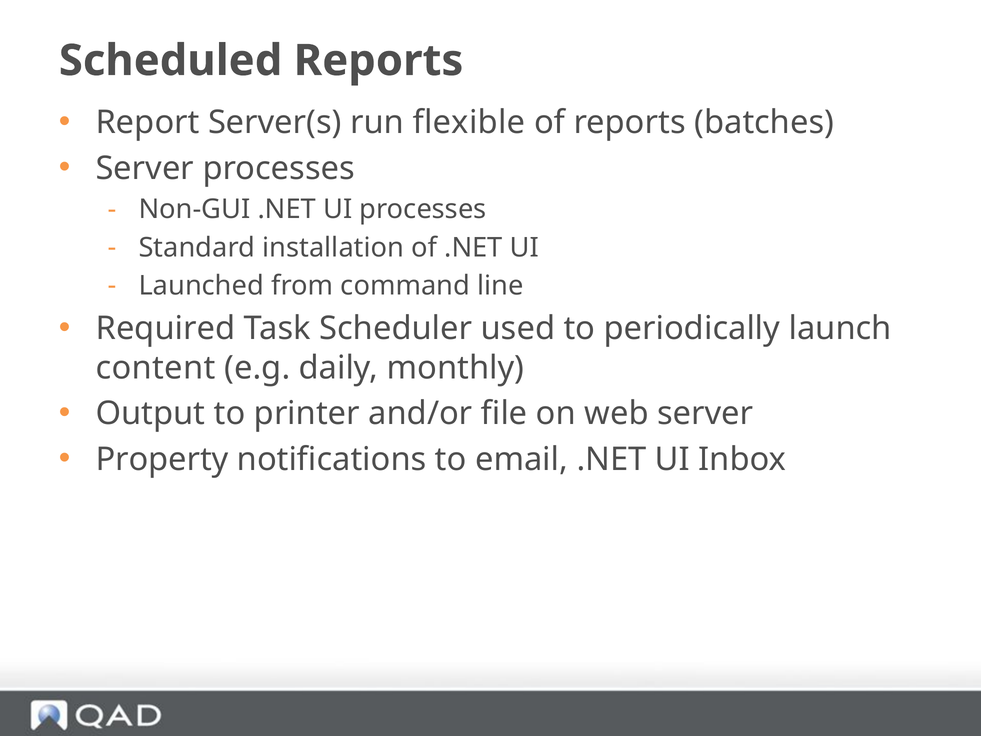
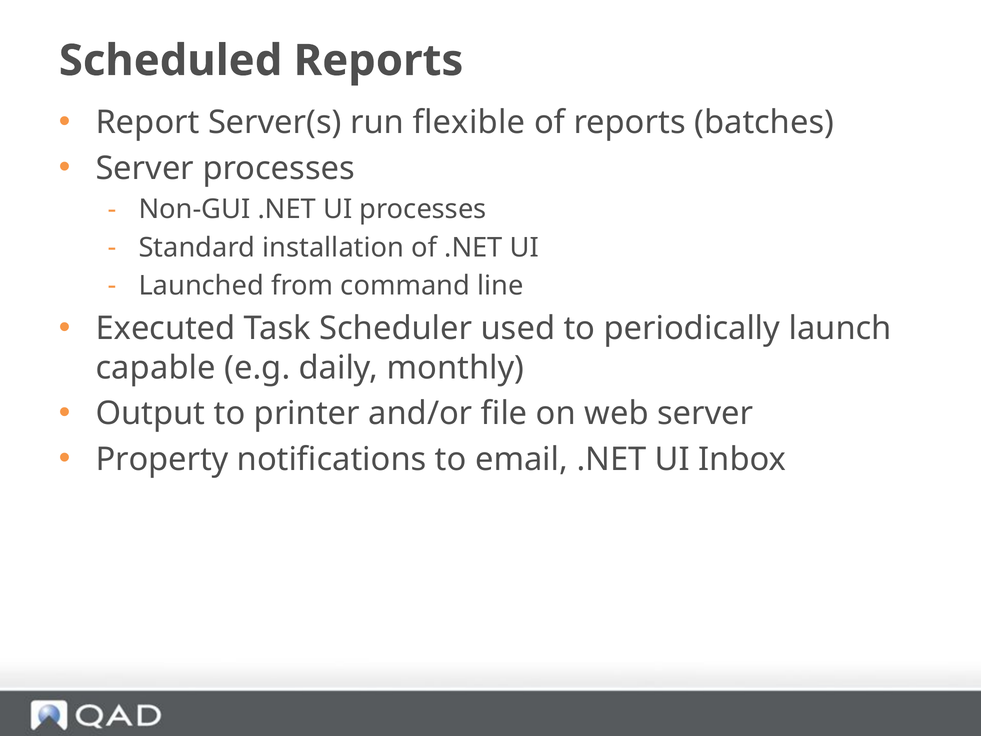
Required: Required -> Executed (166, 329)
content: content -> capable (156, 368)
